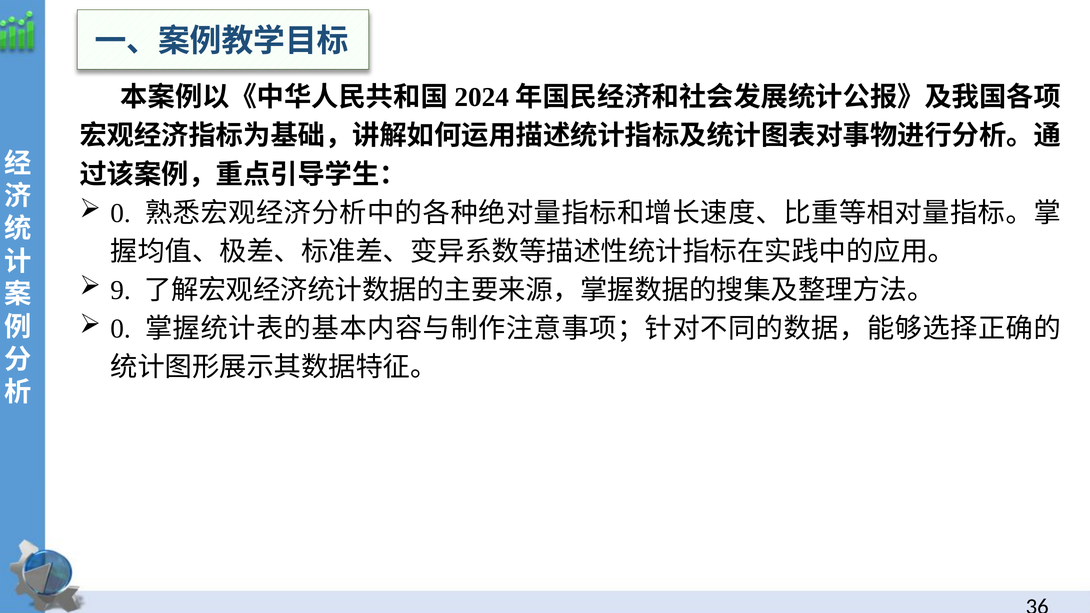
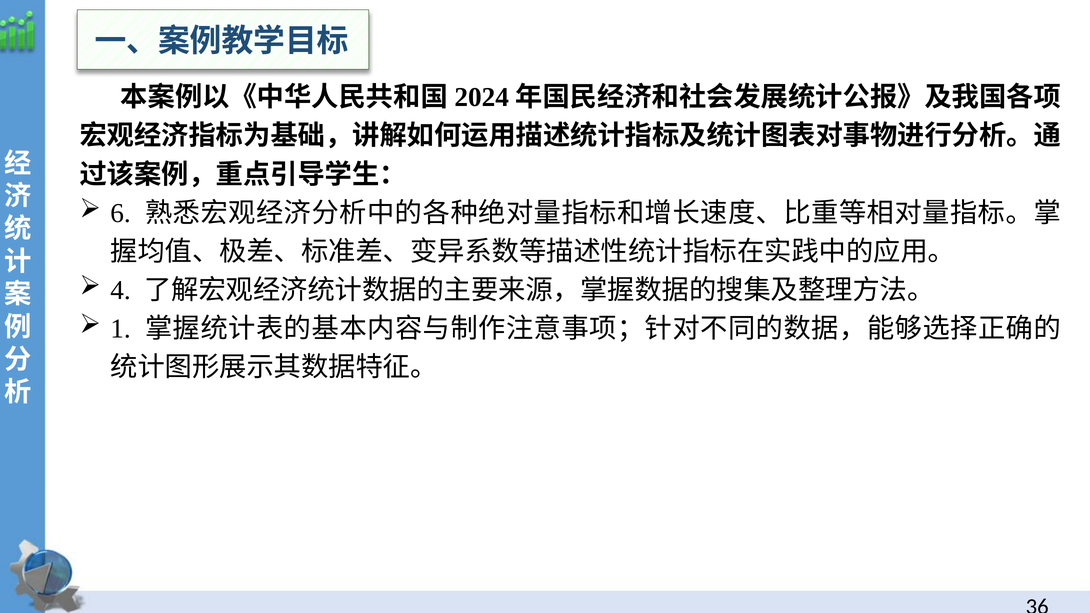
0: 0 -> 6 (120, 213)
9: 9 -> 4 (120, 290)
0: 0 -> 1 (120, 329)
